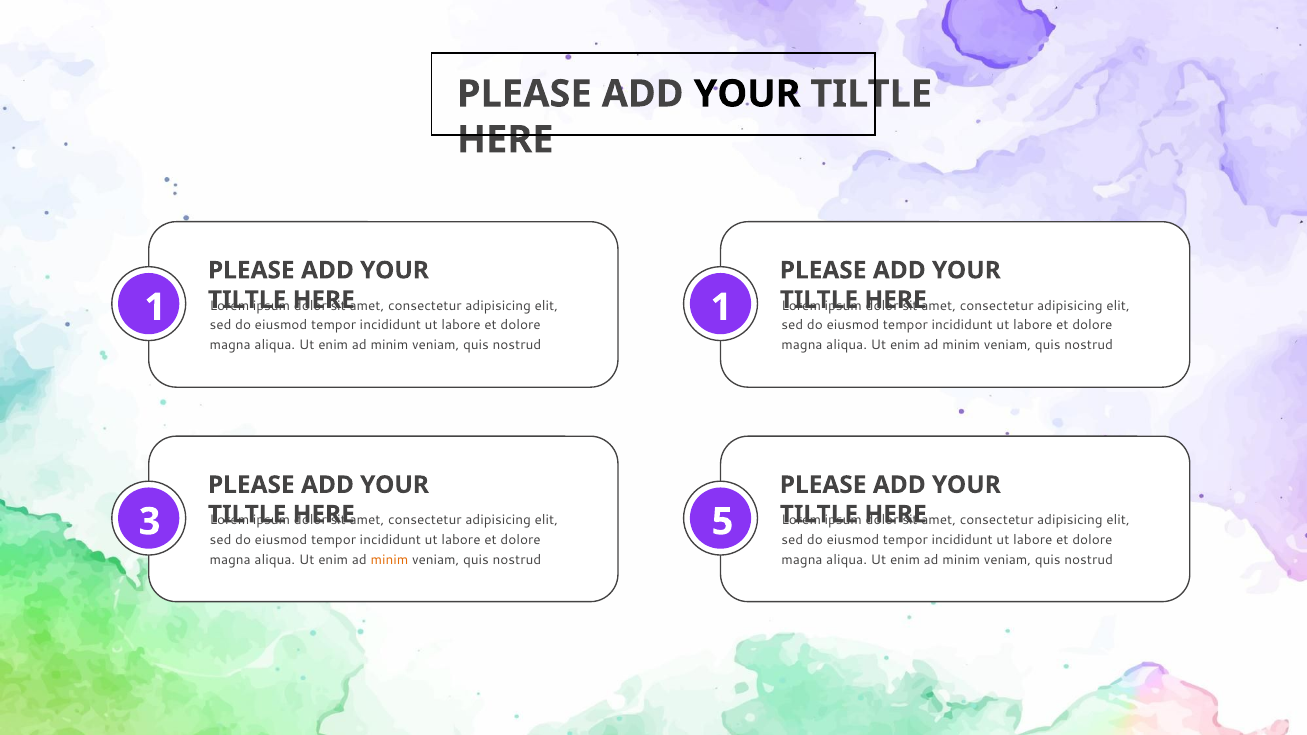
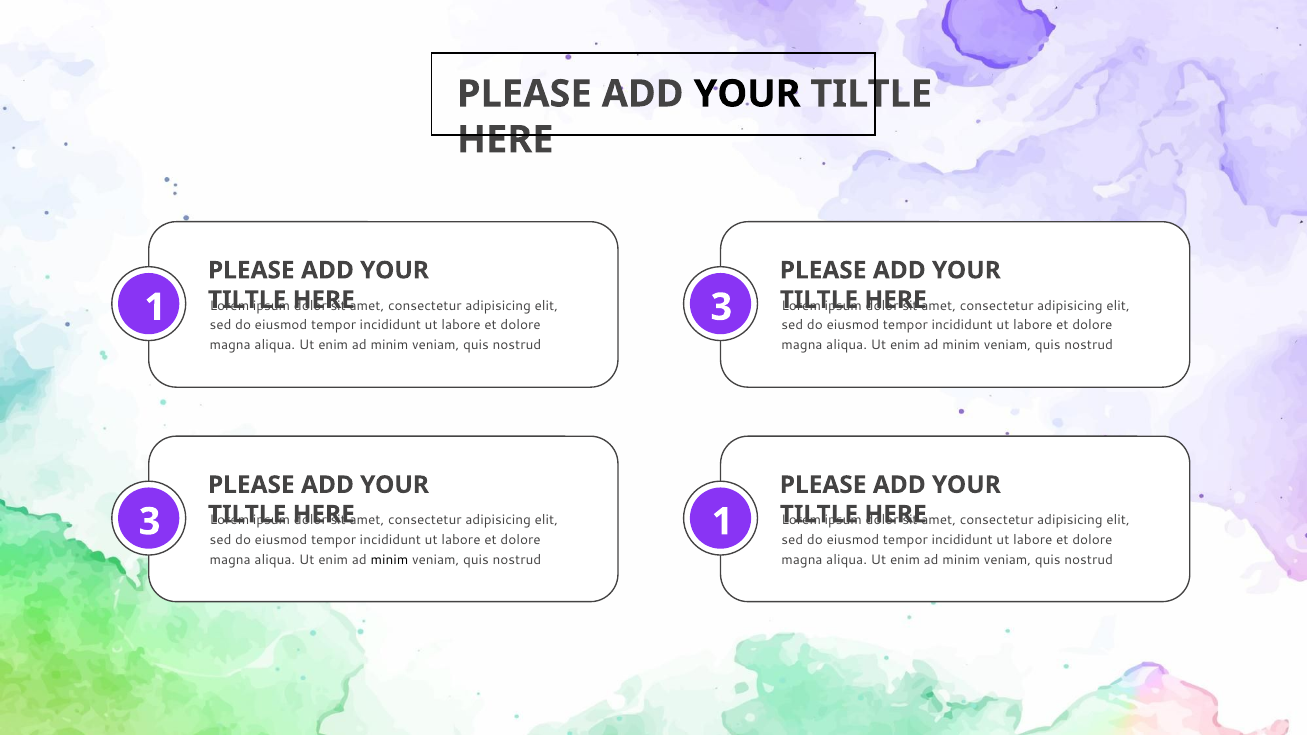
1: 1 -> 3 (721, 307)
5: 5 -> 1 (723, 522)
minim colour: orange -> black (389, 560)
